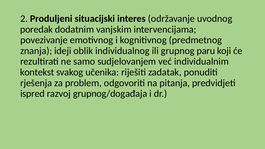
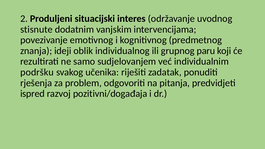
poredak: poredak -> stisnute (36, 29)
kontekst: kontekst -> podršku (37, 72)
grupnog/događaja: grupnog/događaja -> pozitivni/događaja (110, 94)
